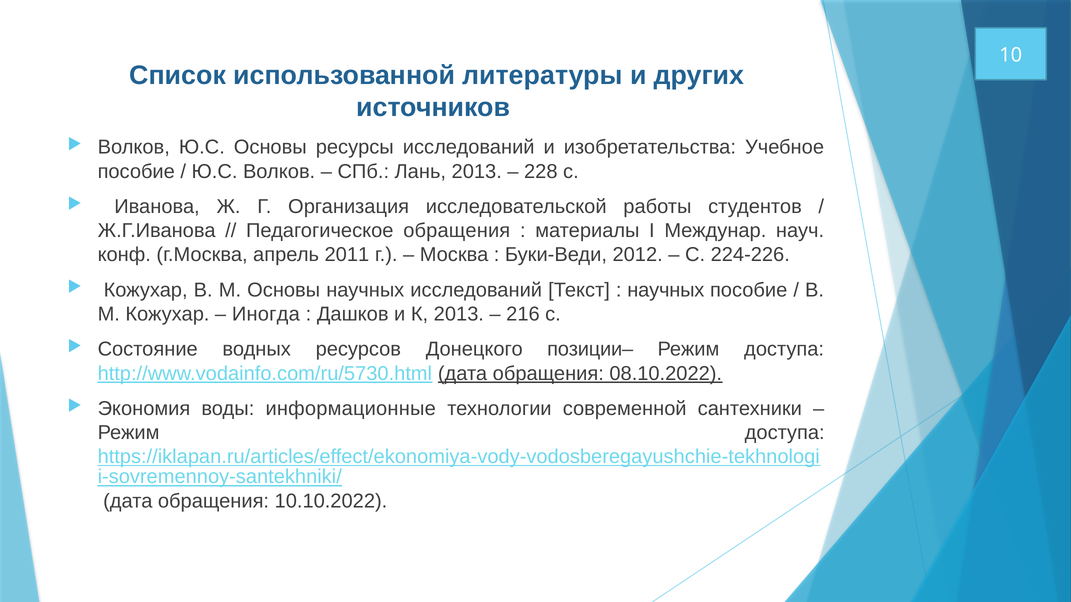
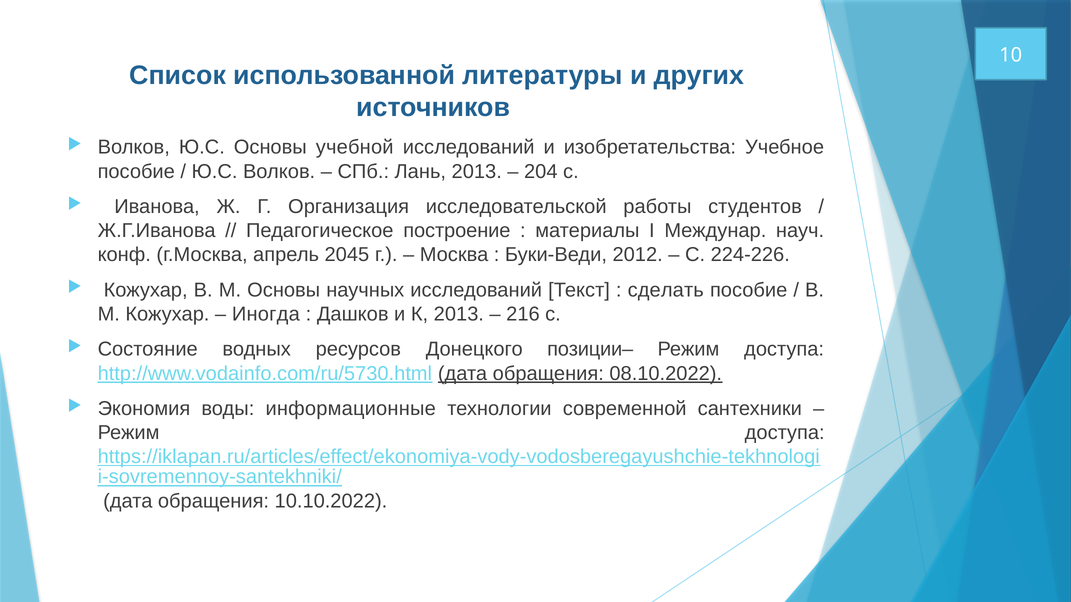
ресурсы: ресурсы -> учебной (355, 147)
228: 228 -> 204 (541, 172)
Педагогическое обращения: обращения -> построение (457, 231)
2011: 2011 -> 2045 (347, 255)
научных: научных -> сделать (666, 290)
